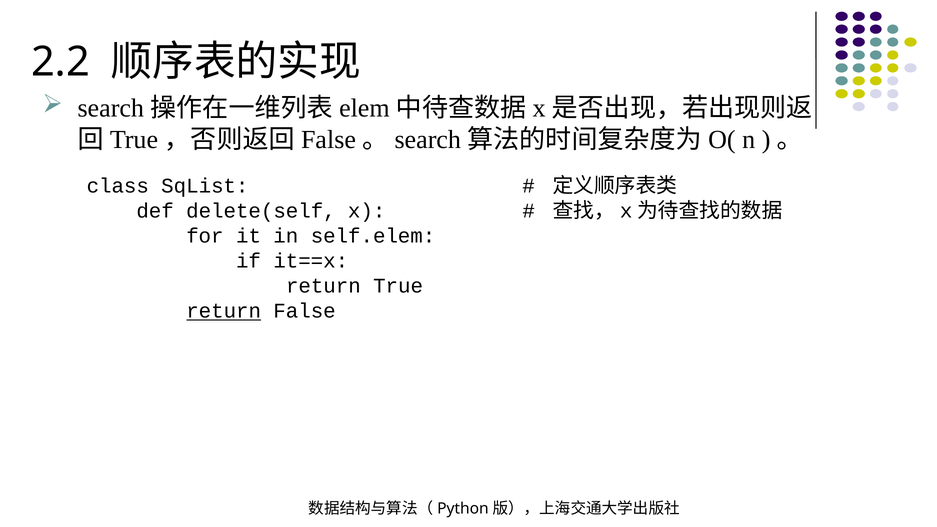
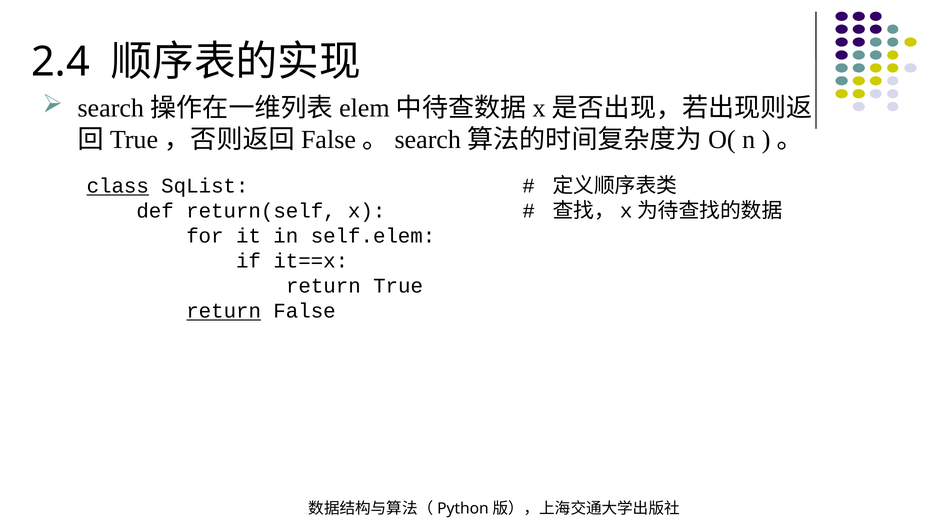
2.2: 2.2 -> 2.4 (61, 62)
class underline: none -> present (118, 186)
delete(self: delete(self -> return(self (261, 211)
